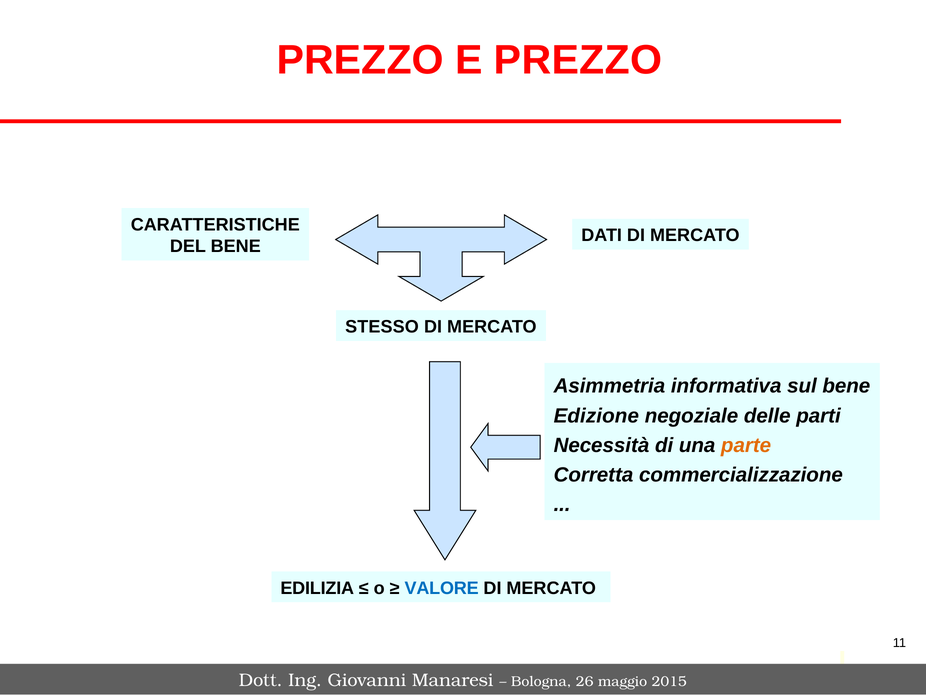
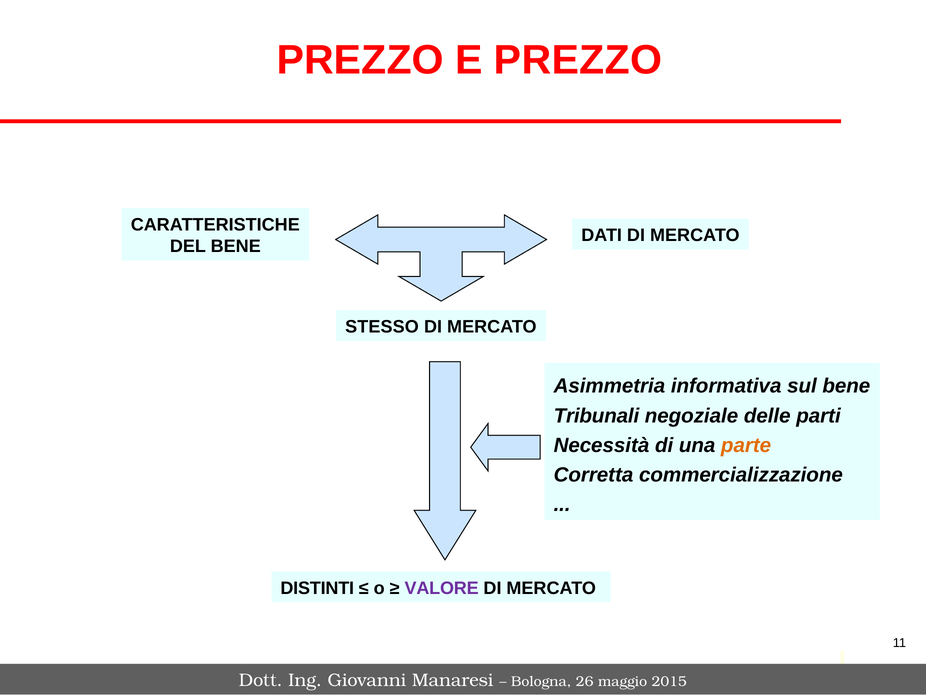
Edizione: Edizione -> Tribunali (596, 415)
EDILIZIA: EDILIZIA -> DISTINTI (317, 588)
VALORE colour: blue -> purple (442, 588)
